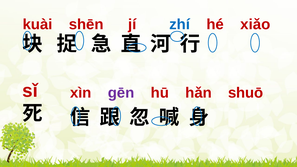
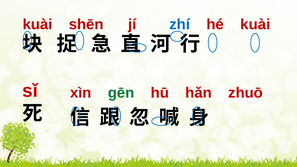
hé xiǎo: xiǎo -> kuài (255, 24)
ɡēn colour: purple -> green (121, 93)
shuō: shuō -> zhuō (246, 93)
